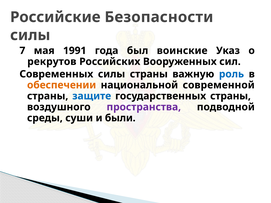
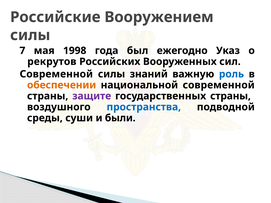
Безопасности: Безопасности -> Вооружением (159, 17)
1991: 1991 -> 1998 (75, 51)
воинские: воинские -> ежегодно (182, 51)
Современных: Современных -> Современной (56, 74)
силы страны: страны -> знаний (149, 74)
защите colour: blue -> purple (92, 96)
пространства colour: purple -> blue (144, 107)
